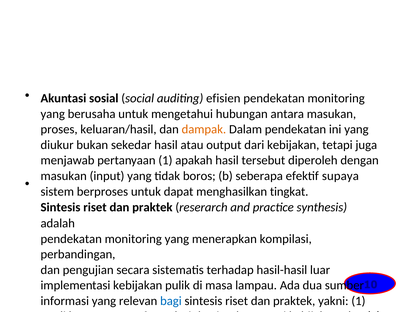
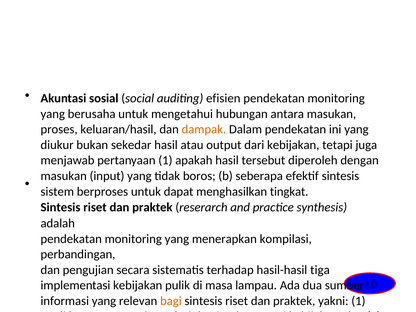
efektif supaya: supaya -> sintesis (341, 176)
luar: luar -> tiga (320, 270)
bagi colour: blue -> orange (171, 301)
